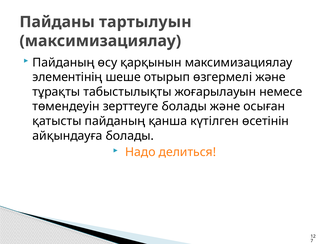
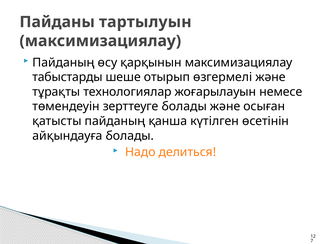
элементінің: элементінің -> табыстарды (67, 77)
табыстылықты: табыстылықты -> технологиялар (127, 92)
